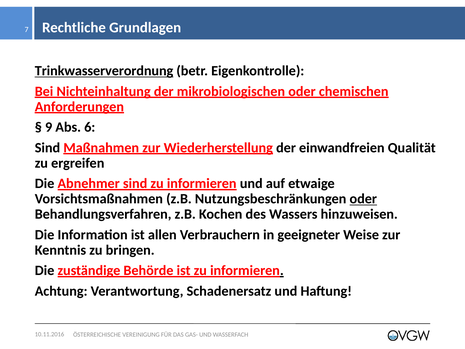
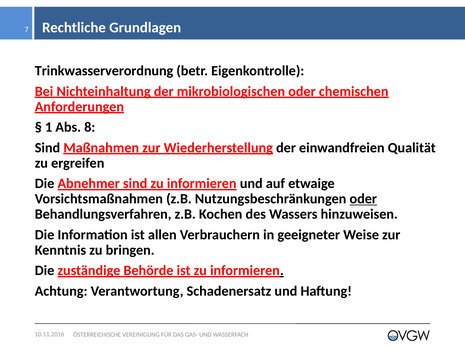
Trinkwasserverordnung underline: present -> none (104, 71)
9: 9 -> 1 (49, 127)
6: 6 -> 8 (90, 127)
